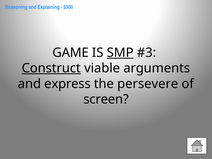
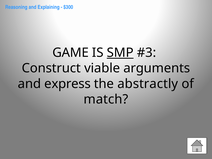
Construct underline: present -> none (51, 68)
persevere: persevere -> abstractly (148, 84)
screen: screen -> match (106, 99)
